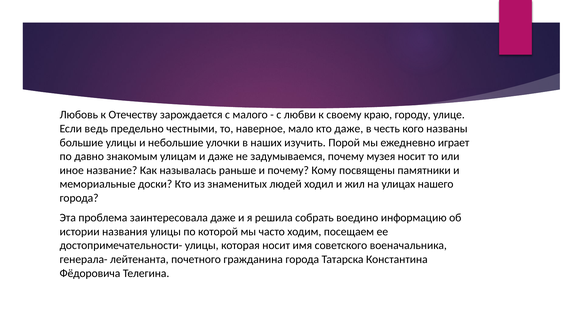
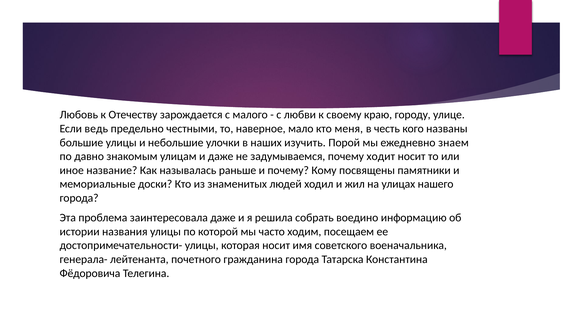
кто даже: даже -> меня (349, 129)
играет: играет -> знаем (453, 142)
музея: музея -> ходит (381, 156)
